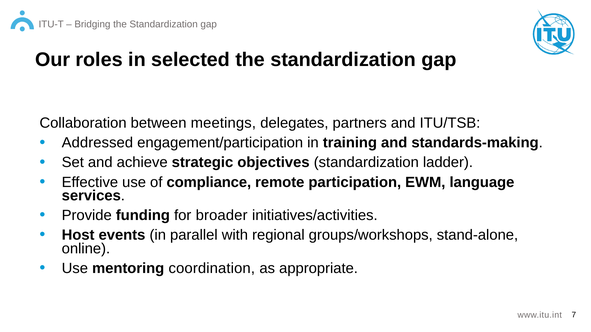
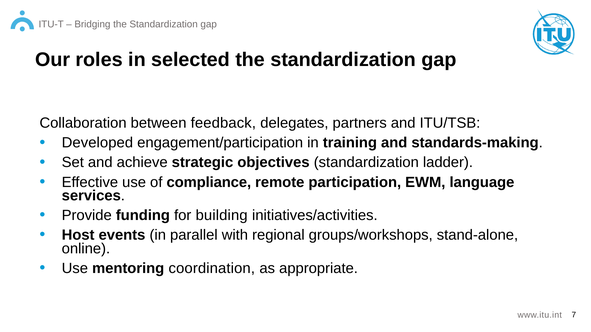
meetings: meetings -> feedback (223, 123)
Addressed: Addressed -> Developed (97, 143)
broader: broader -> building (222, 216)
